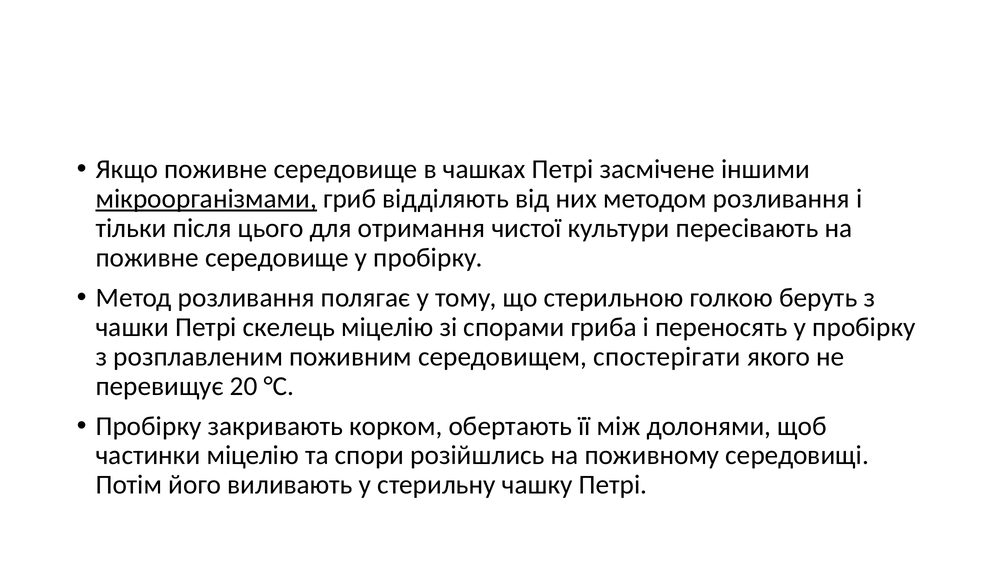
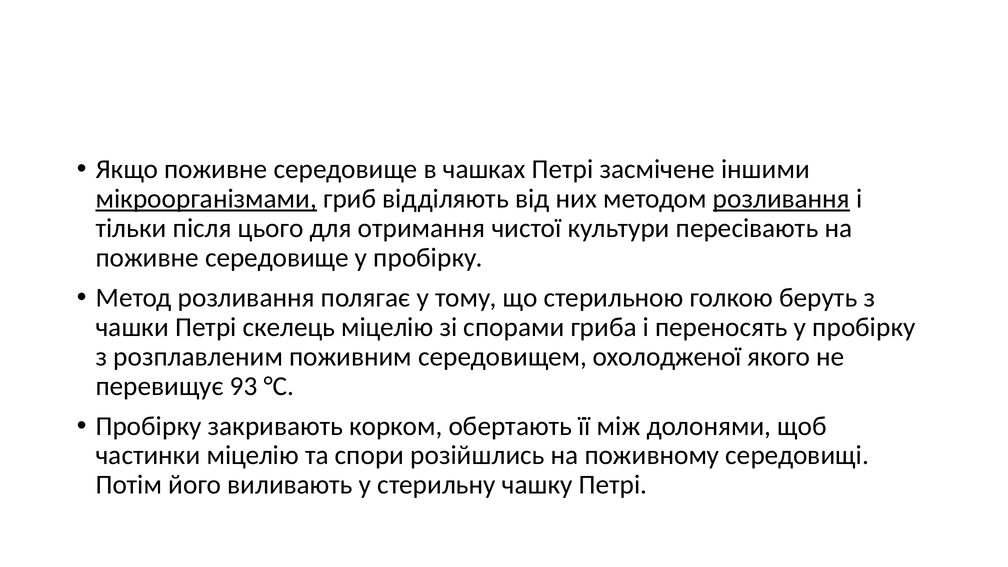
розливання underline: none -> present (781, 199)
спостерігати: спостерігати -> охолодженої (667, 357)
20: 20 -> 93 (244, 386)
